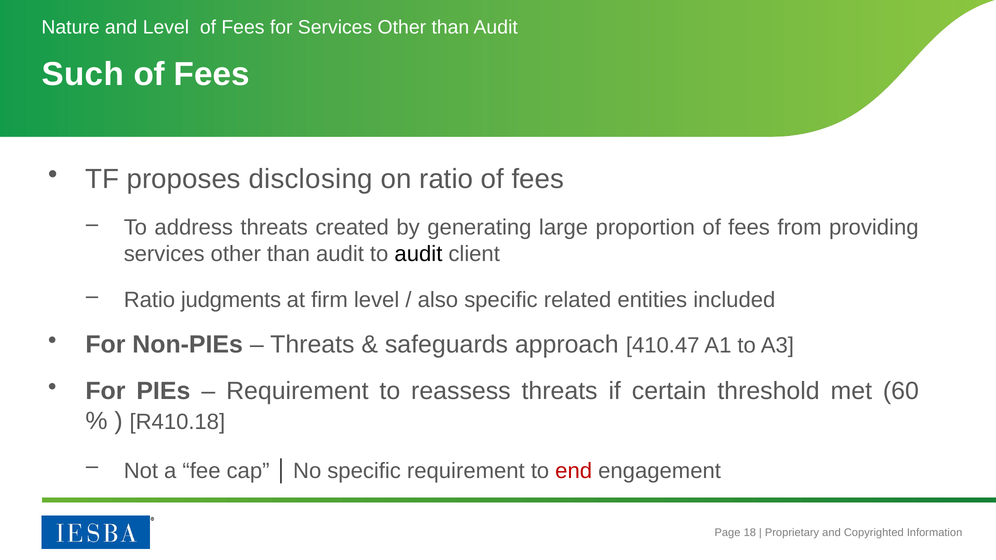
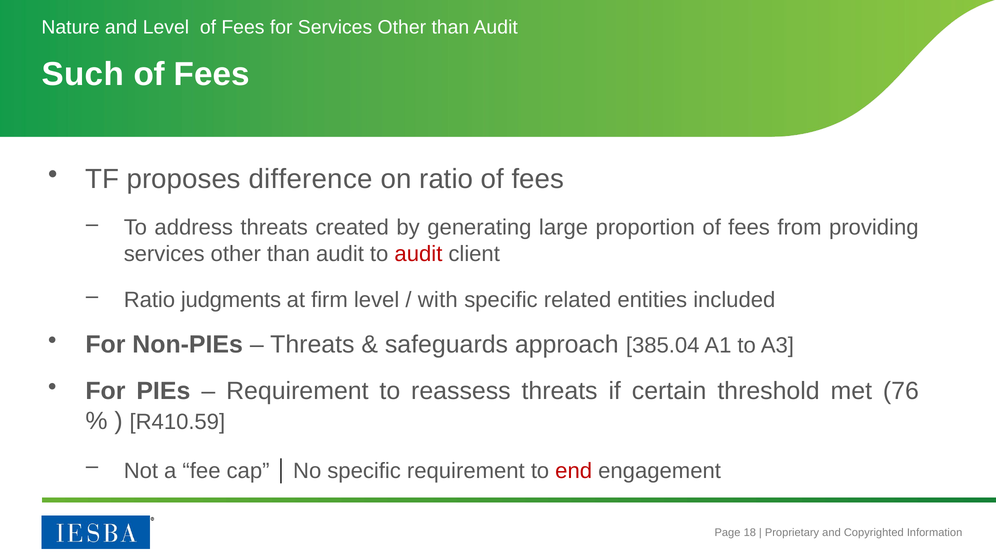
disclosing: disclosing -> difference (311, 179)
audit colour: black -> red (418, 254)
also: also -> with (438, 300)
410.47: 410.47 -> 385.04 (663, 346)
60: 60 -> 76 (901, 391)
R410.18: R410.18 -> R410.59 (177, 422)
